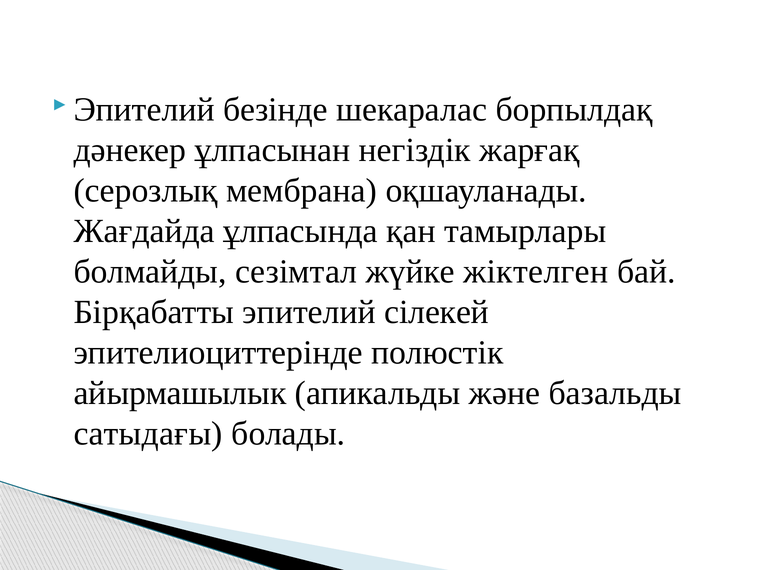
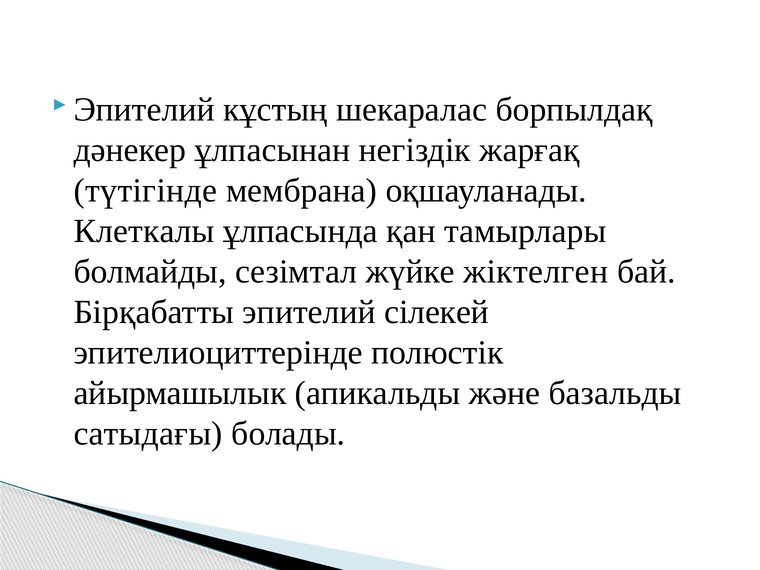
безінде: безінде -> кұстың (275, 109)
серозлық: серозлық -> түтігінде (145, 191)
Жағдайда: Жағдайда -> Клеткалы (144, 231)
